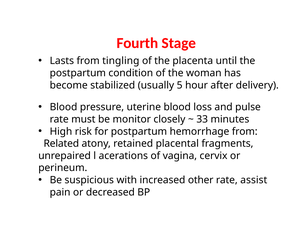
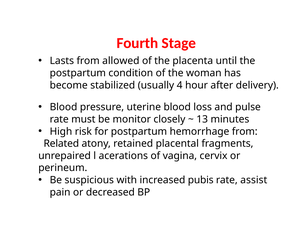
tingling: tingling -> allowed (121, 61)
5: 5 -> 4 (180, 85)
33: 33 -> 13 (202, 119)
other: other -> pubis (201, 179)
